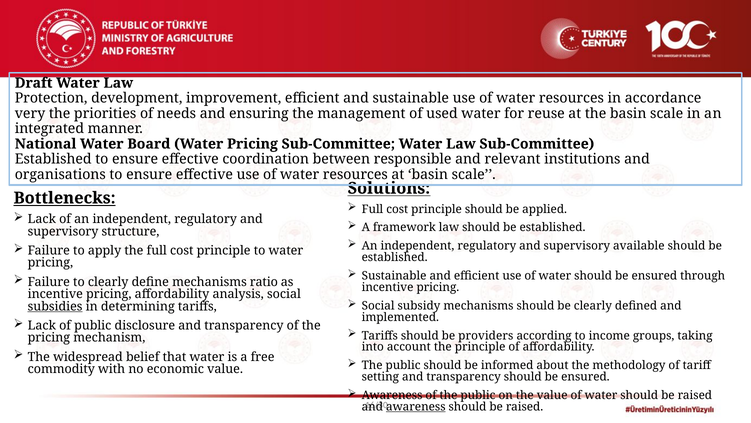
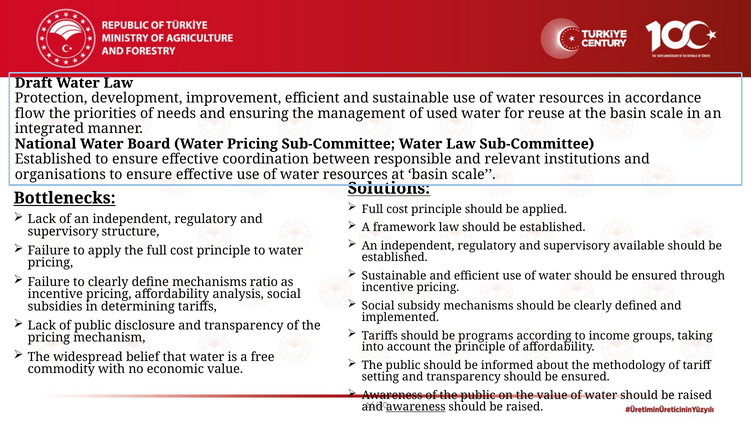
very: very -> flow (30, 113)
subsidies underline: present -> none (55, 306)
providers: providers -> programs (486, 335)
